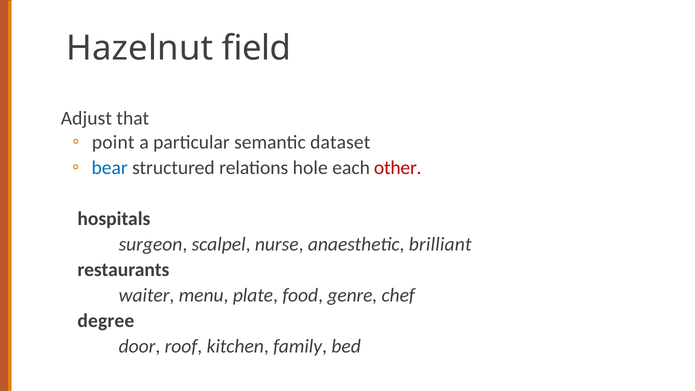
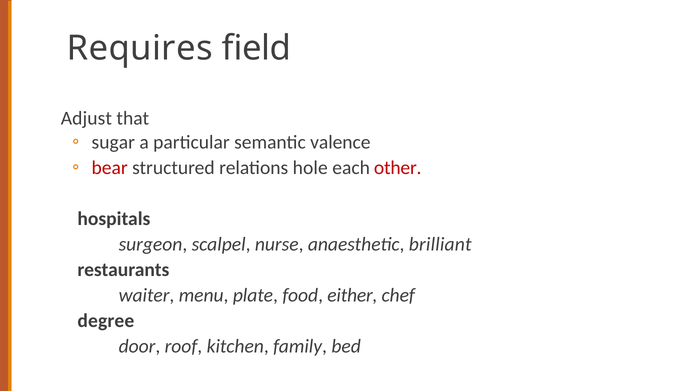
Hazelnut: Hazelnut -> Requires (140, 48)
point: point -> sugar (113, 142)
dataset: dataset -> valence (340, 142)
bear colour: blue -> red (110, 168)
genre: genre -> either (352, 295)
